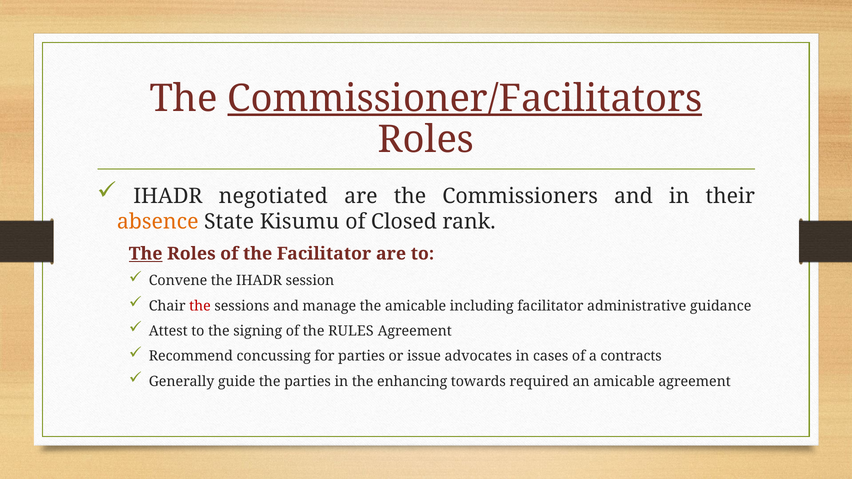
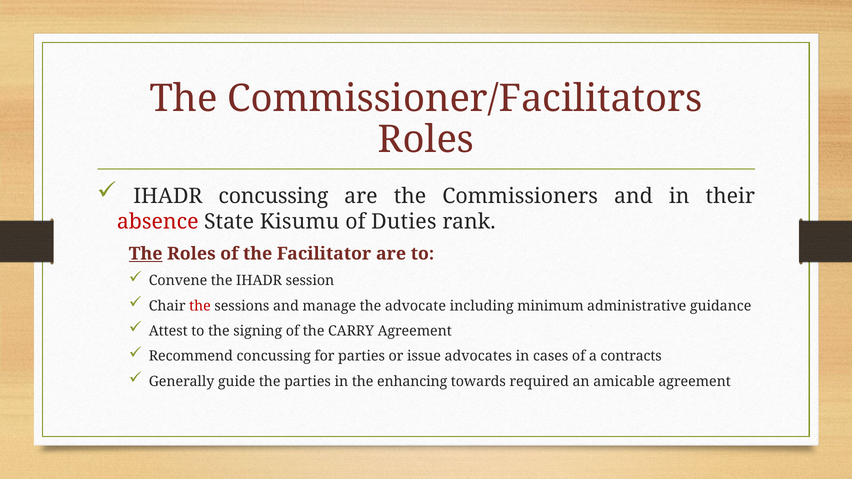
Commissioner/Facilitators underline: present -> none (465, 99)
IHADR negotiated: negotiated -> concussing (273, 196)
absence colour: orange -> red (158, 222)
Closed: Closed -> Duties (404, 222)
the amicable: amicable -> advocate (415, 306)
including facilitator: facilitator -> minimum (550, 306)
RULES: RULES -> CARRY (351, 331)
